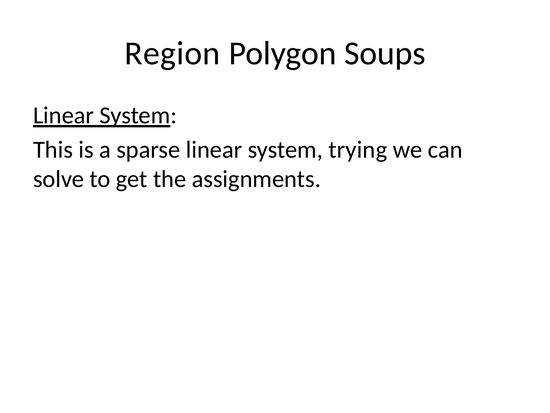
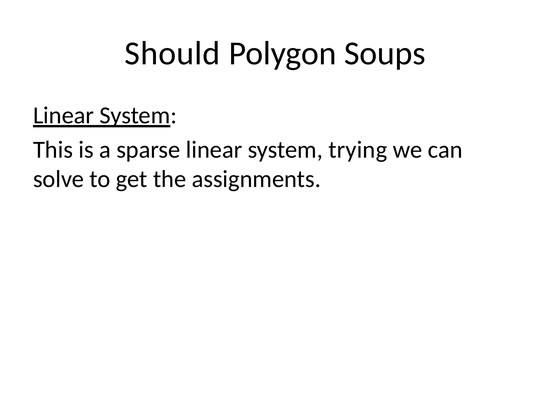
Region: Region -> Should (172, 53)
